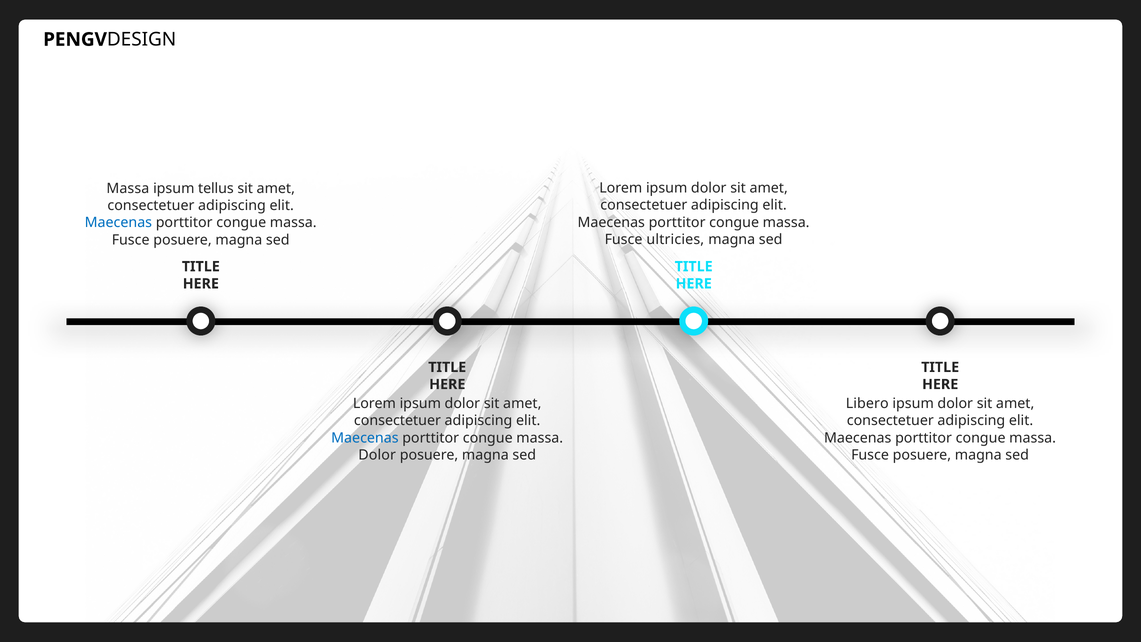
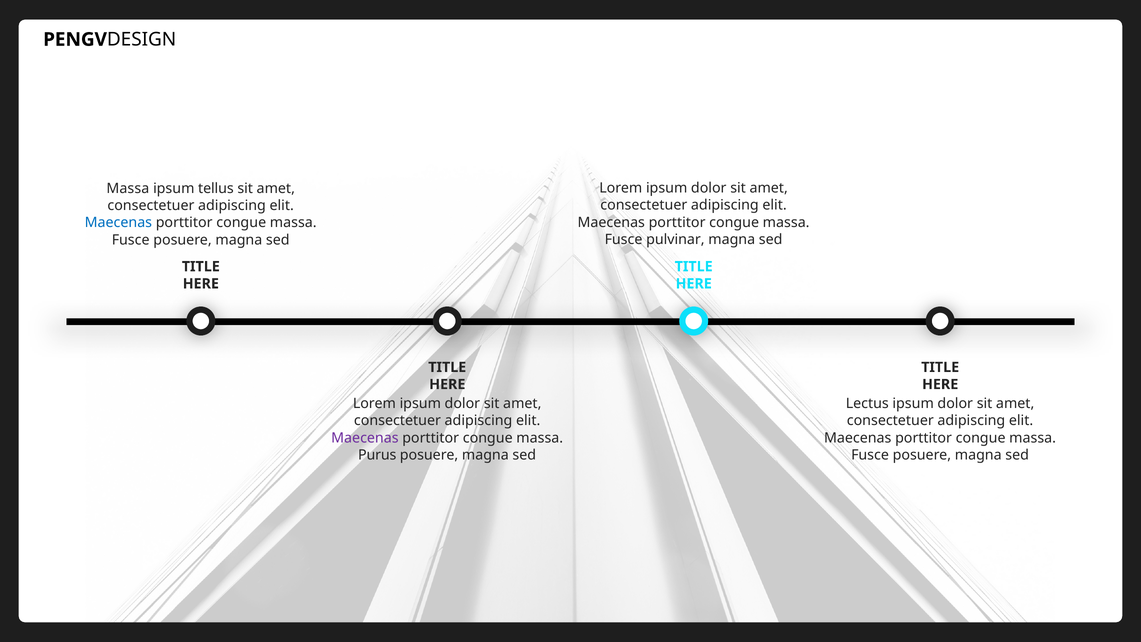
ultricies: ultricies -> pulvinar (675, 239)
Libero: Libero -> Lectus (867, 404)
Maecenas colour: blue -> purple (365, 438)
Dolor: Dolor -> Purus (377, 455)
